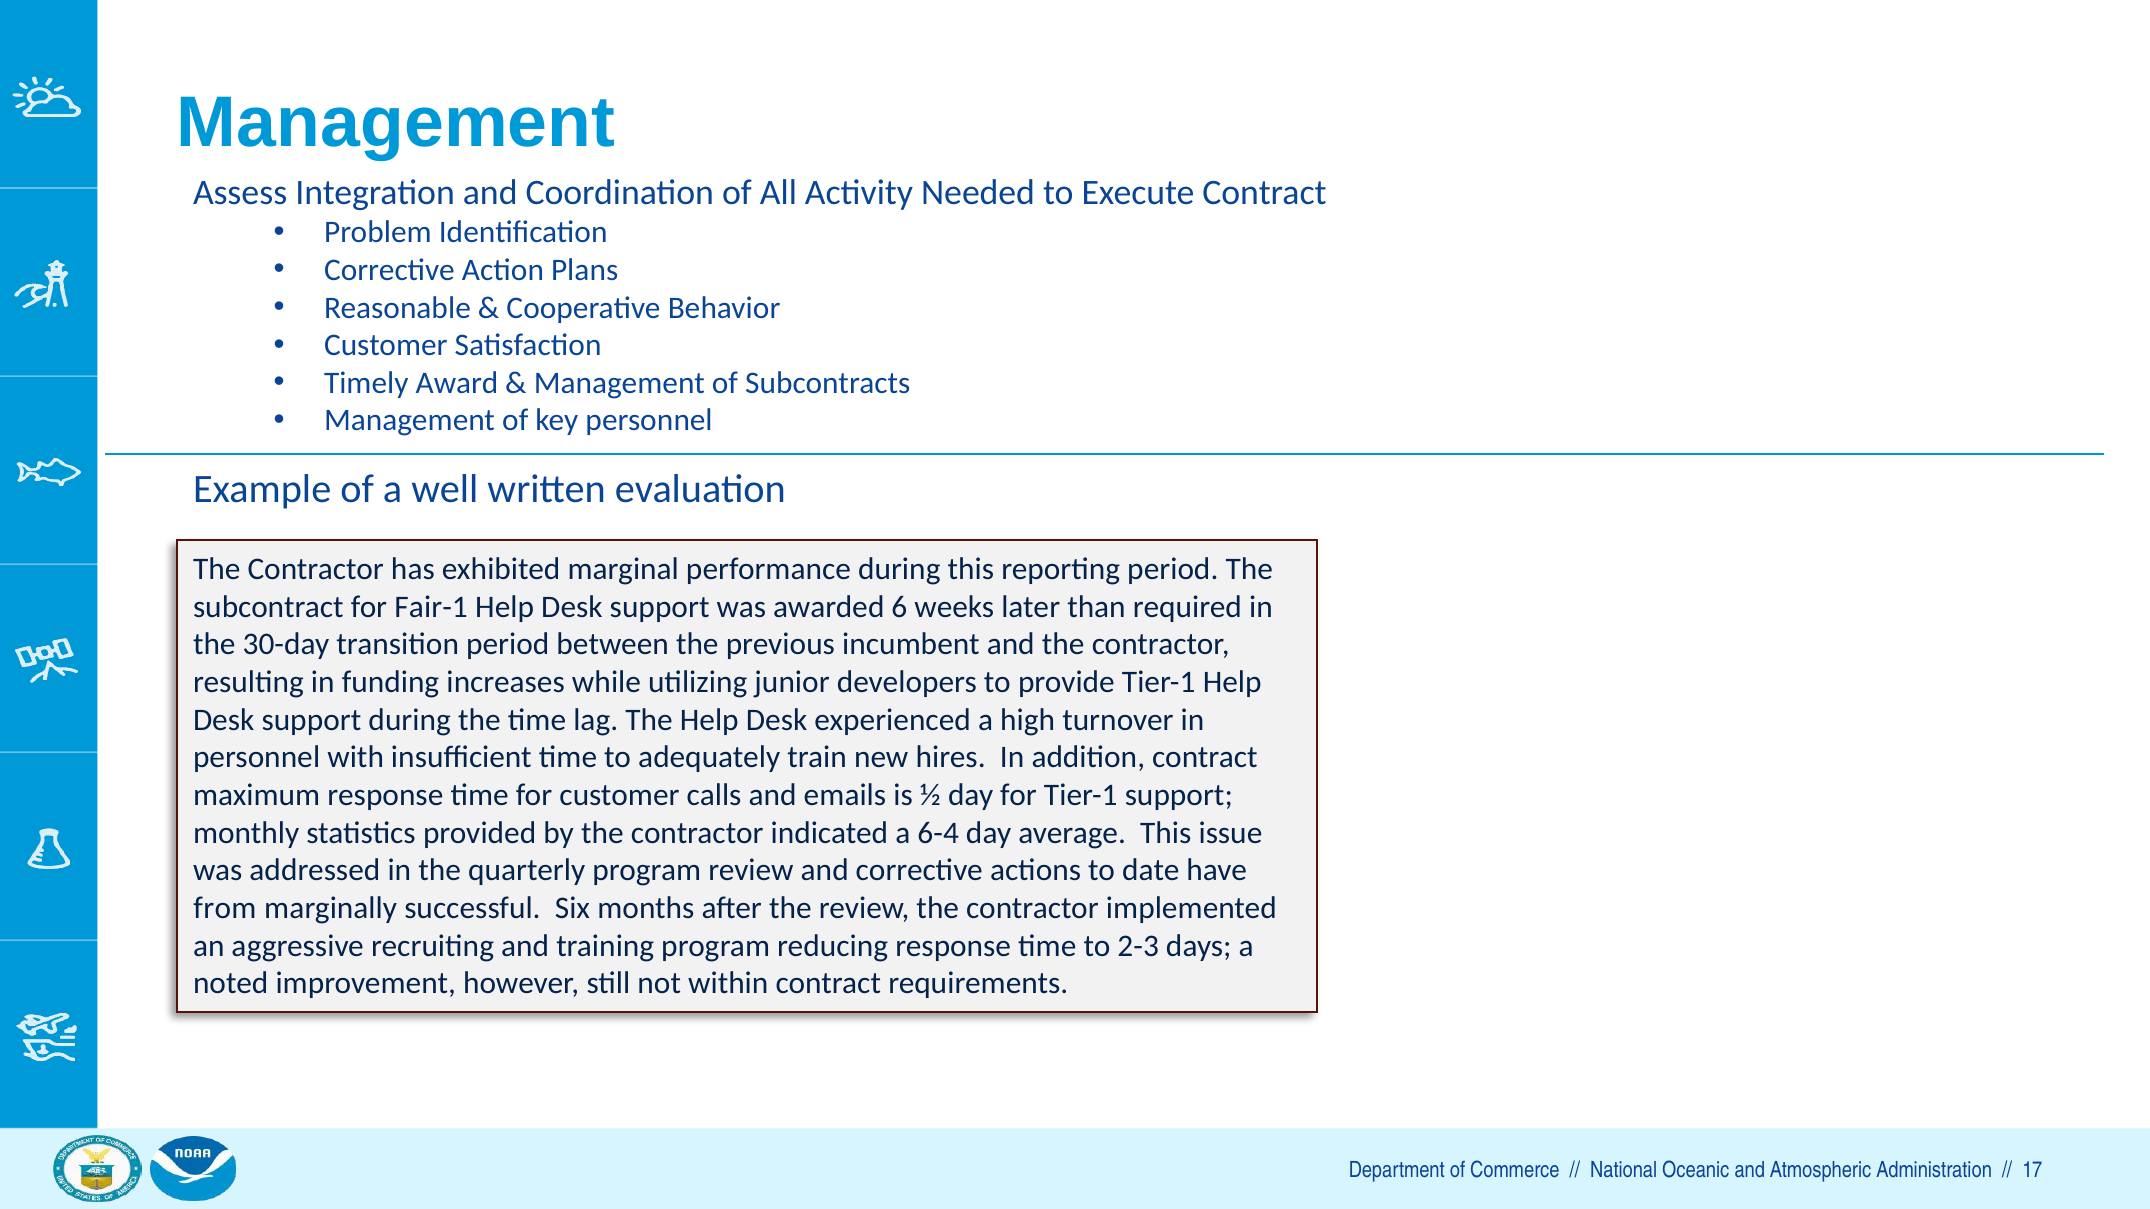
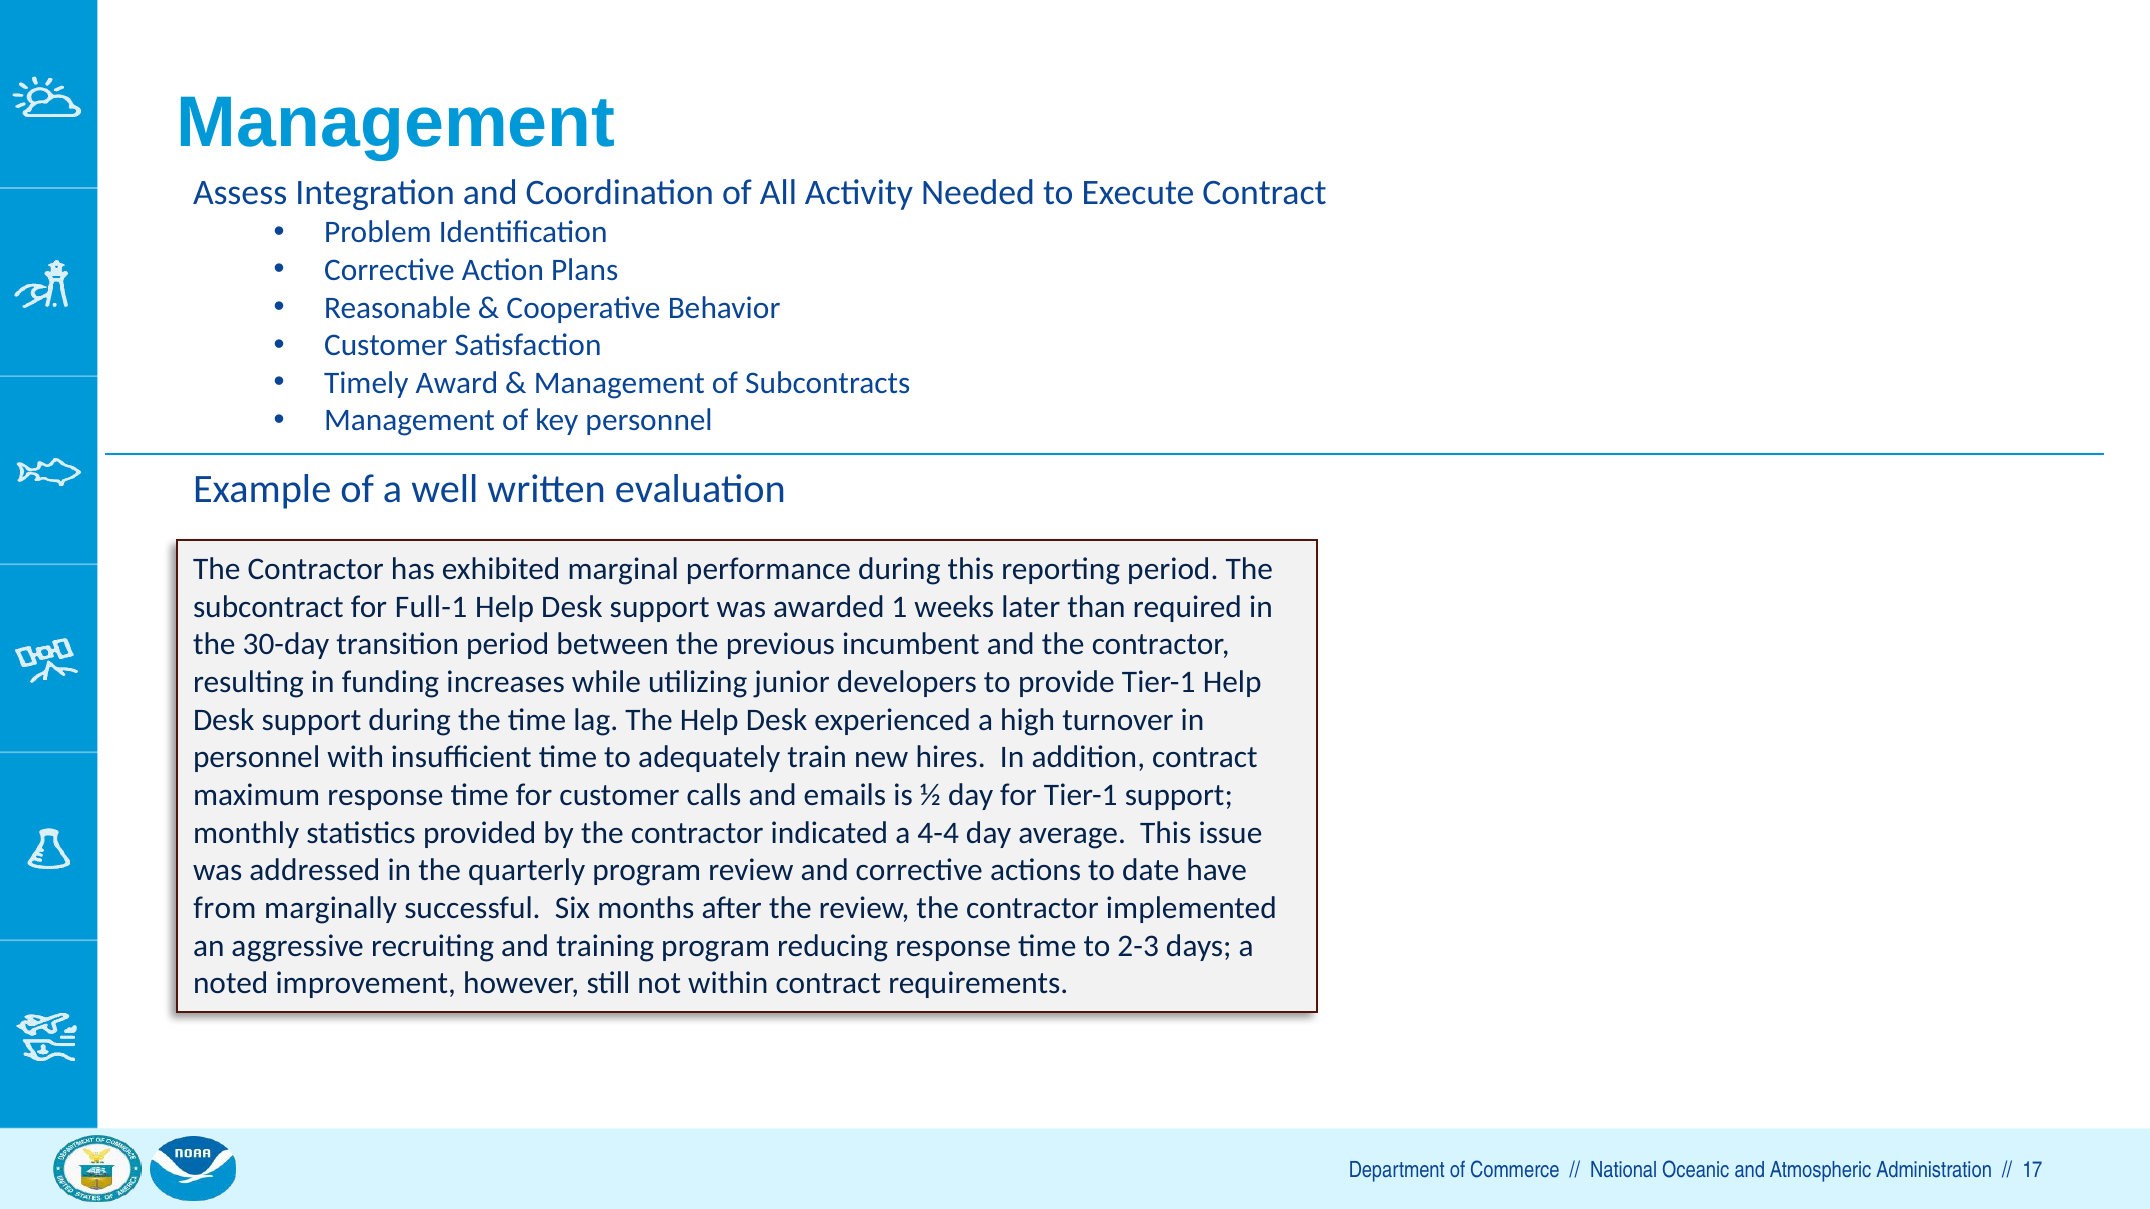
Fair-1: Fair-1 -> Full-1 (431, 607)
6: 6 -> 1 (899, 607)
6-4: 6-4 -> 4-4 (938, 833)
